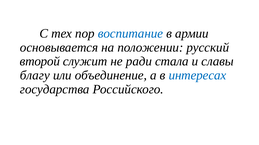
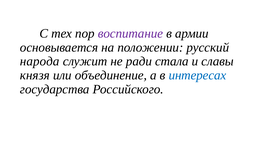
воспитание colour: blue -> purple (130, 34)
второй: второй -> народа (40, 62)
благу: благу -> князя (35, 76)
